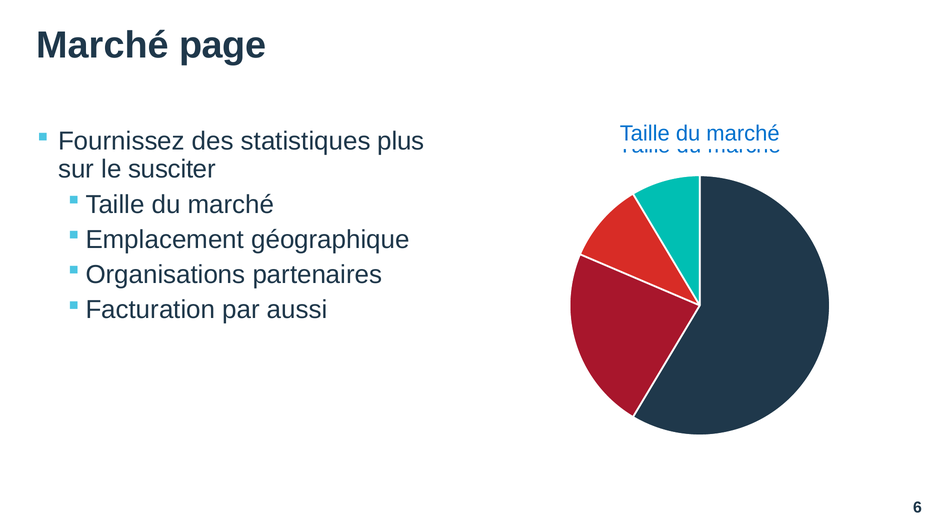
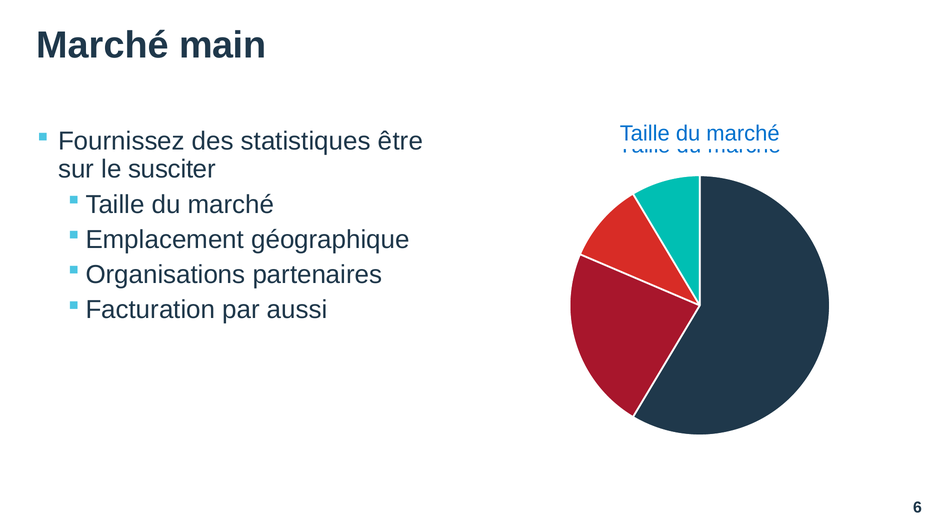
page: page -> main (223, 45)
plus: plus -> être (401, 141)
